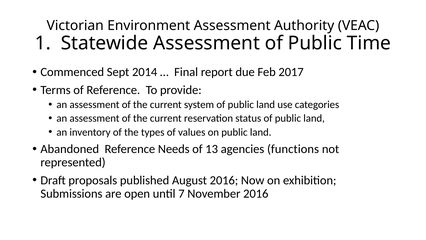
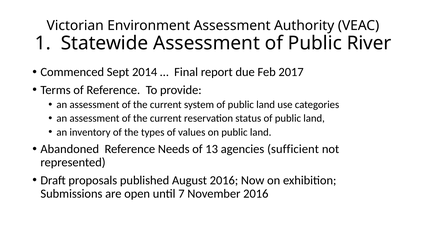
Time: Time -> River (369, 43)
functions: functions -> sufficient (293, 149)
